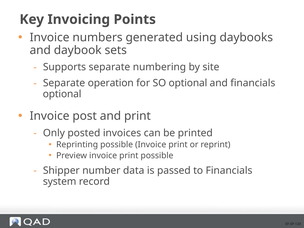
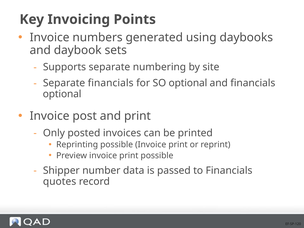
Separate operation: operation -> financials (111, 83)
system: system -> quotes (60, 182)
